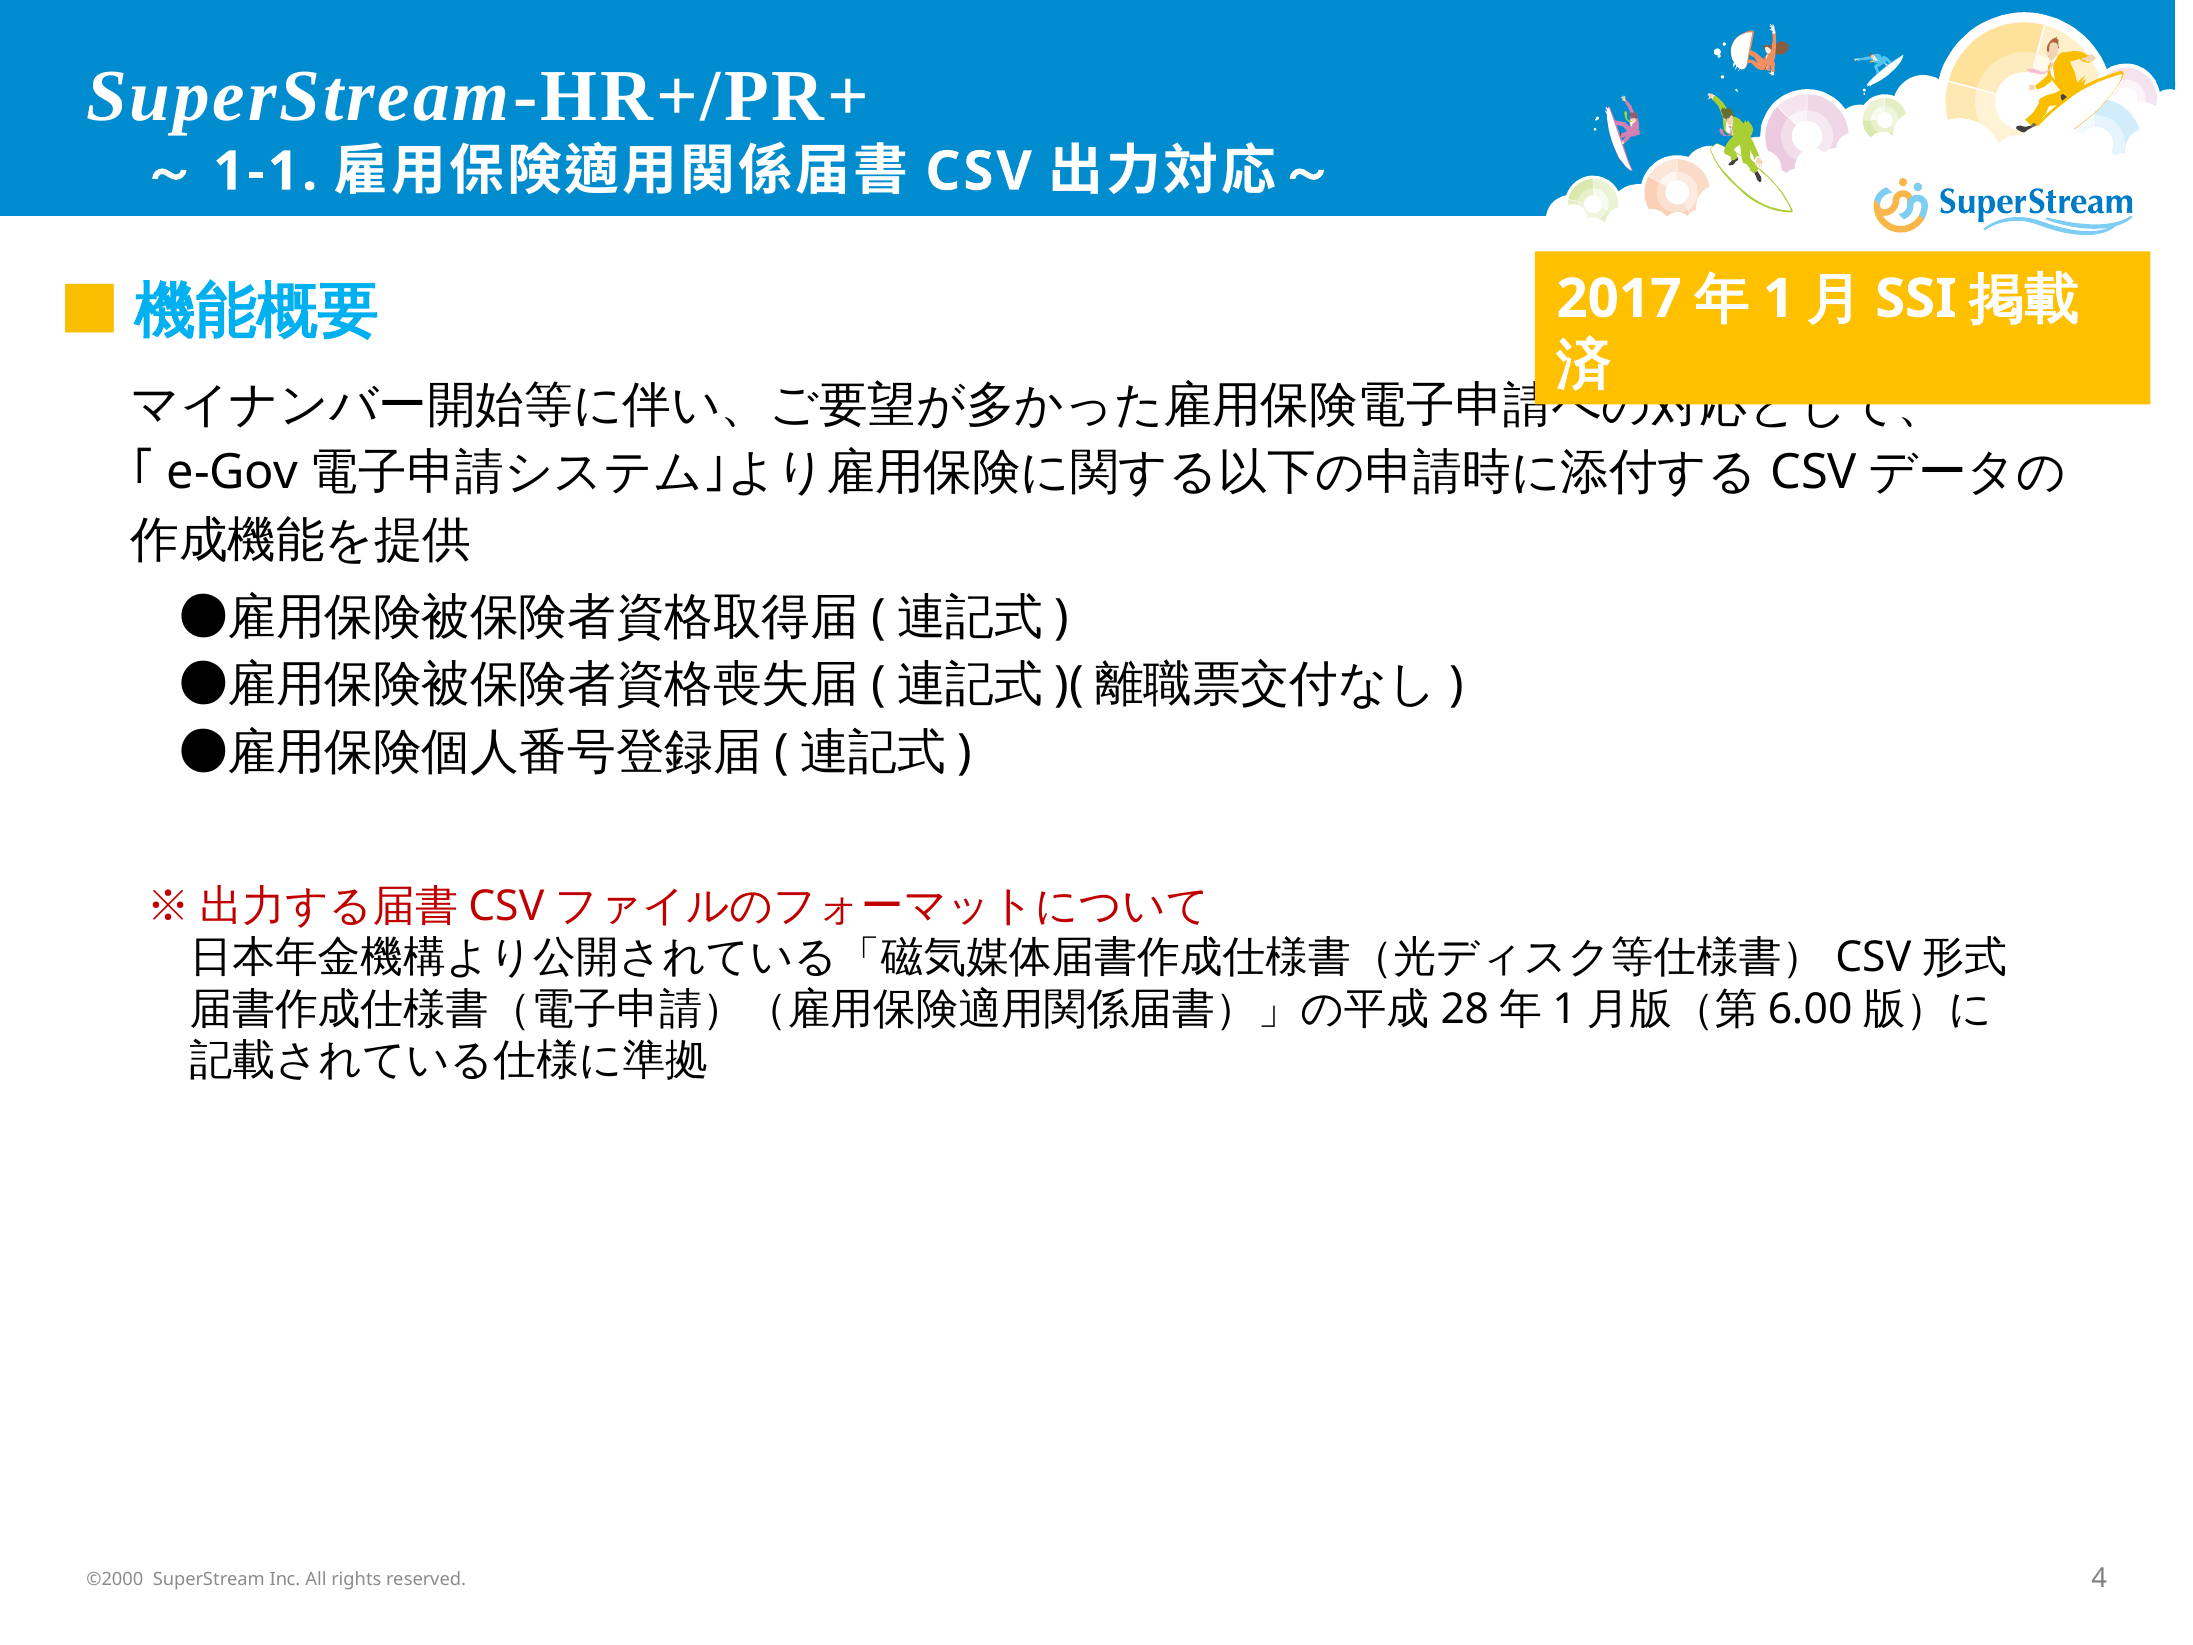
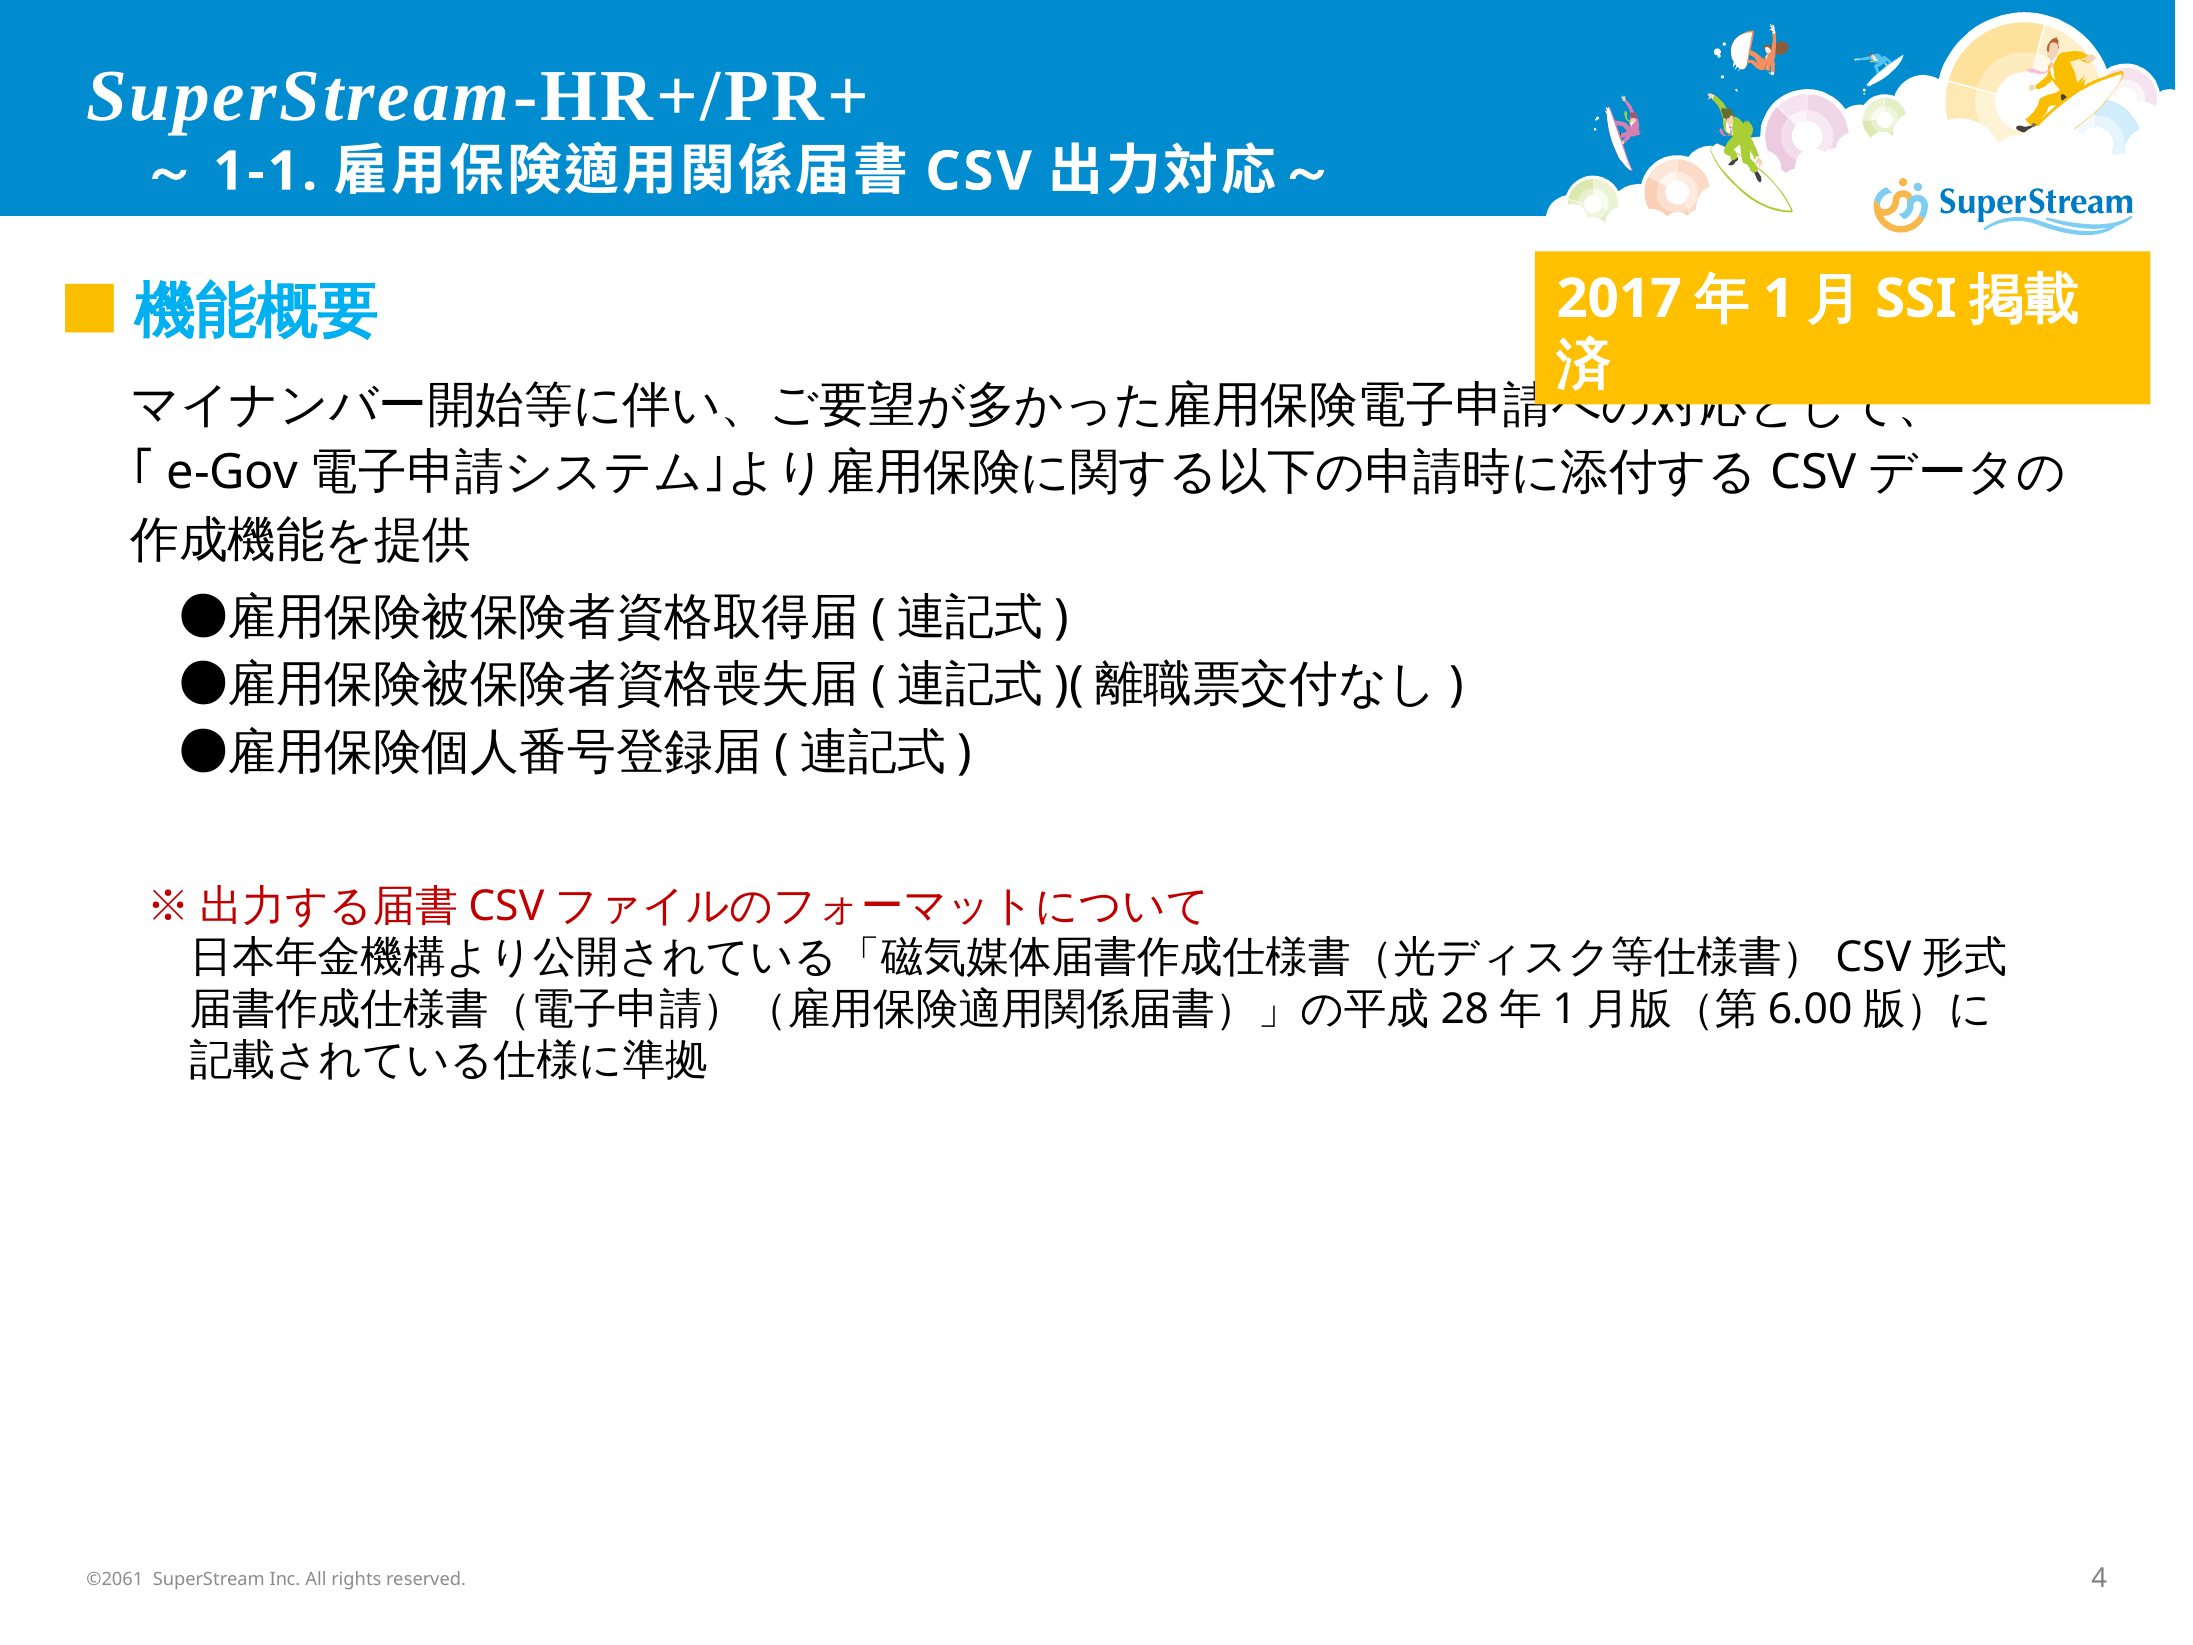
©2000: ©2000 -> ©2061 (115, 1579)
